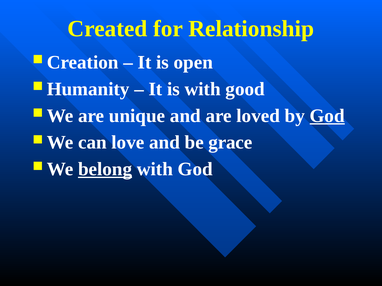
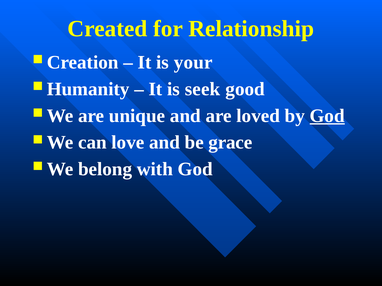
open: open -> your (193, 62)
is with: with -> seek (203, 89)
belong underline: present -> none (105, 169)
